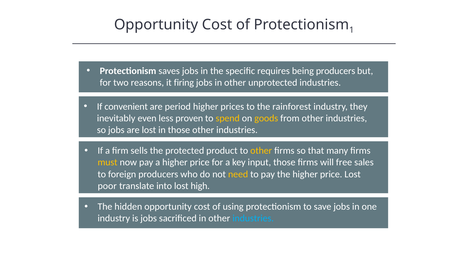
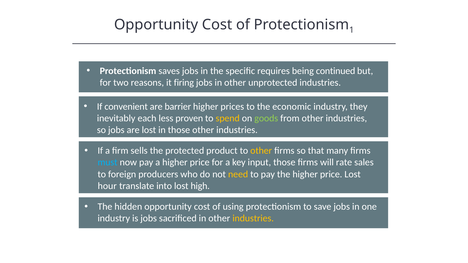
being producers: producers -> continued (336, 71)
period: period -> barrier (178, 107)
rainforest: rainforest -> economic (292, 107)
even: even -> each (147, 118)
goods colour: yellow -> light green (266, 118)
must colour: yellow -> light blue (108, 163)
free: free -> rate (344, 163)
poor: poor -> hour (107, 186)
industries colour: light blue -> yellow (253, 219)
